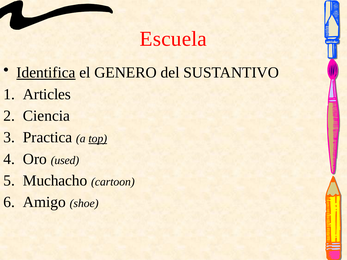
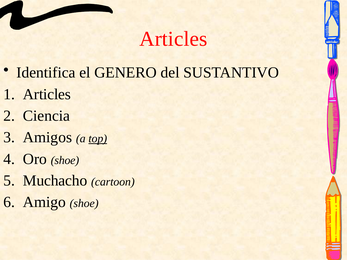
Escuela: Escuela -> Articles (173, 39)
Identifica underline: present -> none (46, 73)
Practica: Practica -> Amigos (47, 138)
Oro used: used -> shoe (65, 160)
